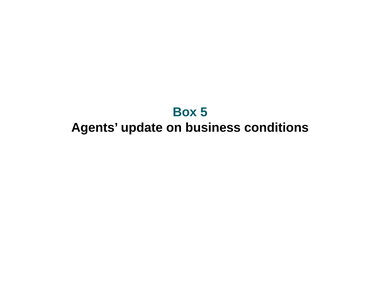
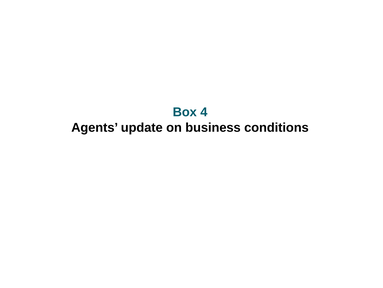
5: 5 -> 4 (204, 112)
